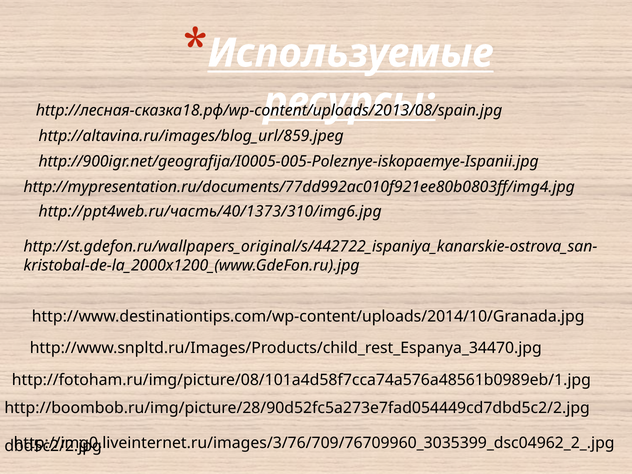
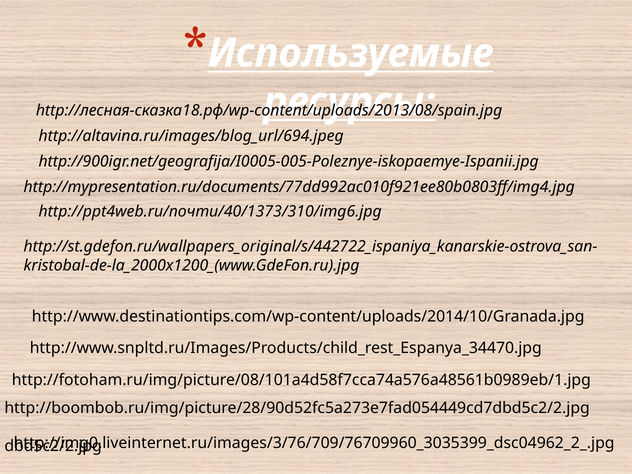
http://altavina.ru/images/blog_url/859.jpeg: http://altavina.ru/images/blog_url/859.jpeg -> http://altavina.ru/images/blog_url/694.jpeg (191, 136)
http://ppt4web.ru/часть/40/1373/310/img6.jpg: http://ppt4web.ru/часть/40/1373/310/img6.jpg -> http://ppt4web.ru/почти/40/1373/310/img6.jpg (210, 212)
